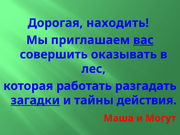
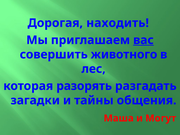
оказывать: оказывать -> животного (124, 54)
работать: работать -> разорять (84, 86)
загадки underline: present -> none (35, 100)
действия: действия -> общения (147, 100)
